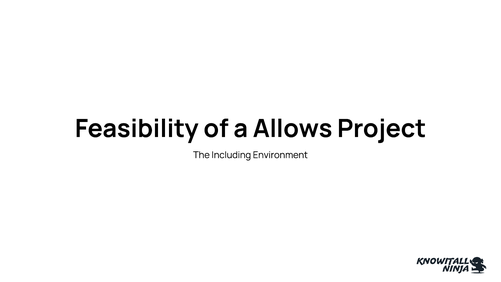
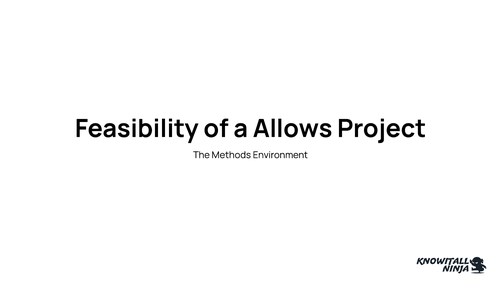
Including: Including -> Methods (231, 155)
